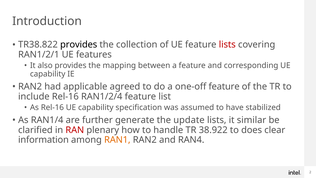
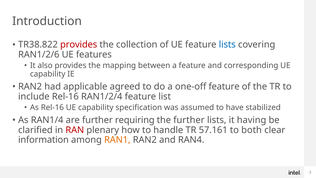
provides colour: black -> red (79, 45)
lists colour: red -> blue (227, 45)
RAN1/2/1: RAN1/2/1 -> RAN1/2/6 (39, 55)
generate: generate -> requiring (135, 120)
the update: update -> further (189, 120)
similar: similar -> having (252, 120)
38.922: 38.922 -> 57.161 (213, 130)
does: does -> both (252, 130)
